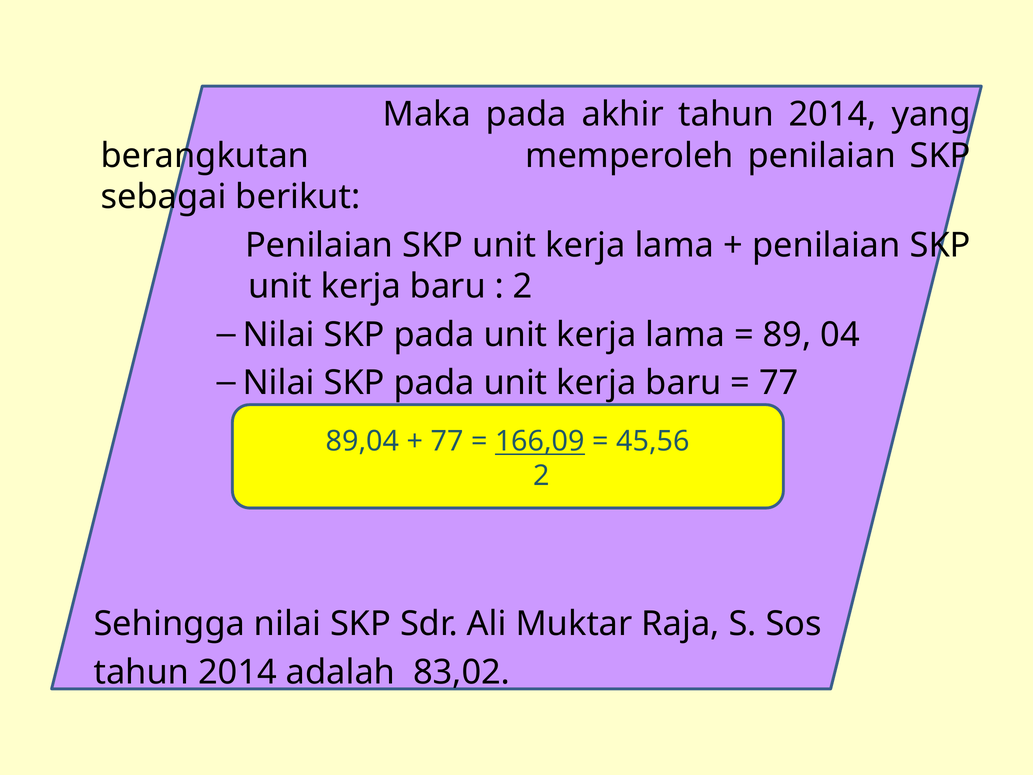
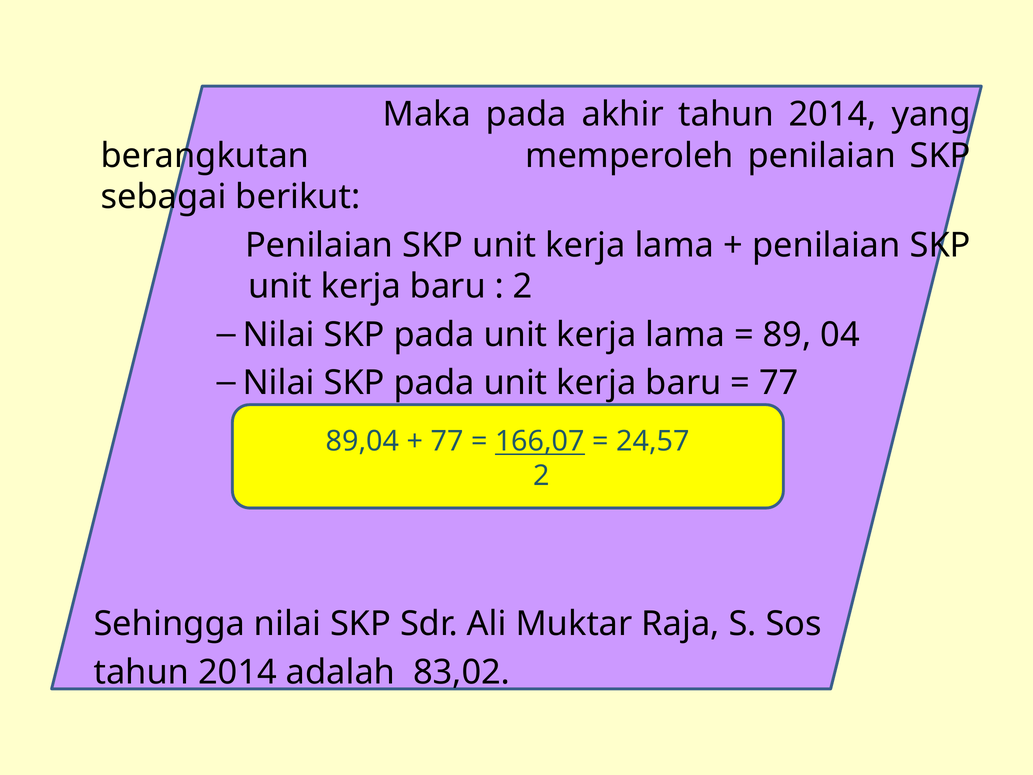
166,09: 166,09 -> 166,07 (540, 441)
45,56: 45,56 -> 24,57 (653, 441)
